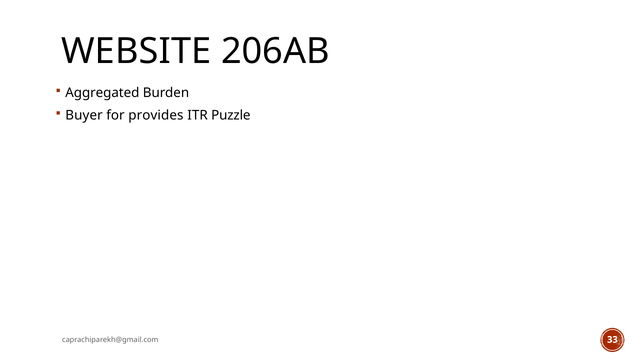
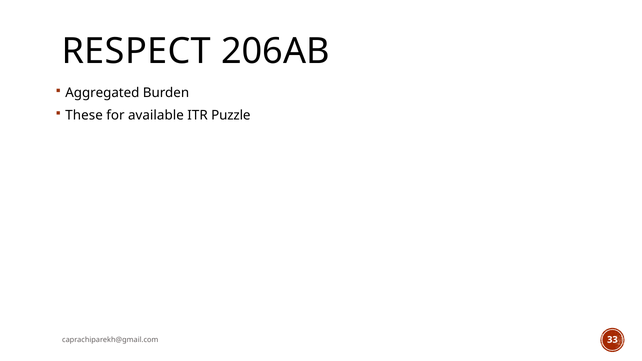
WEBSITE: WEBSITE -> RESPECT (136, 51)
Buyer: Buyer -> These (84, 115)
provides: provides -> available (156, 115)
